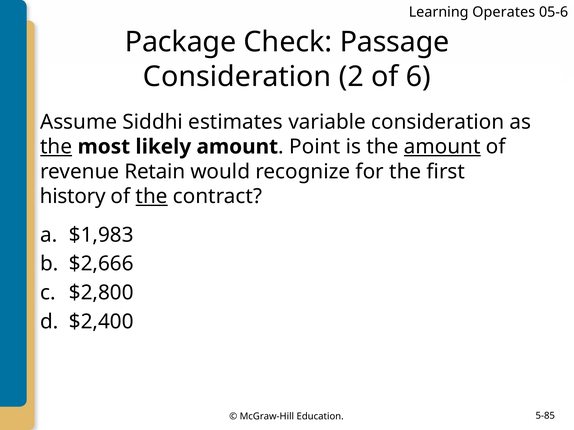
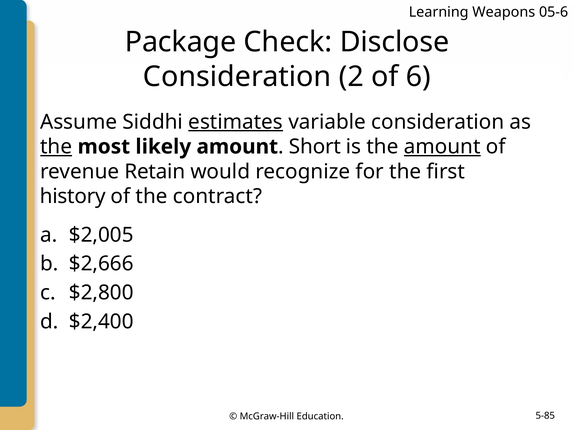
Operates: Operates -> Weapons (504, 12)
Passage: Passage -> Disclose (394, 42)
estimates underline: none -> present (236, 122)
Point: Point -> Short (315, 147)
the underline: present -> none (152, 197)
$1,983: $1,983 -> $2,005 (101, 235)
